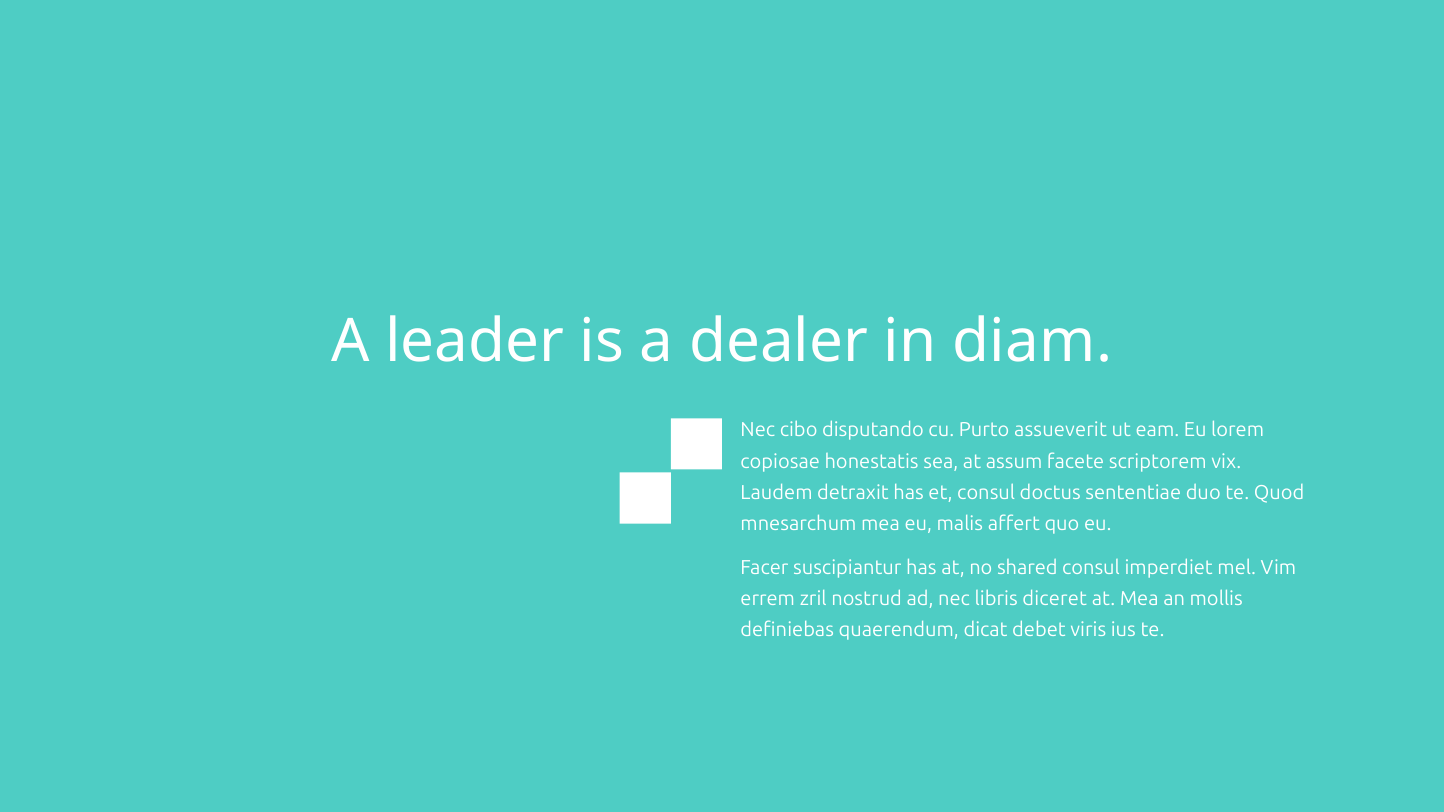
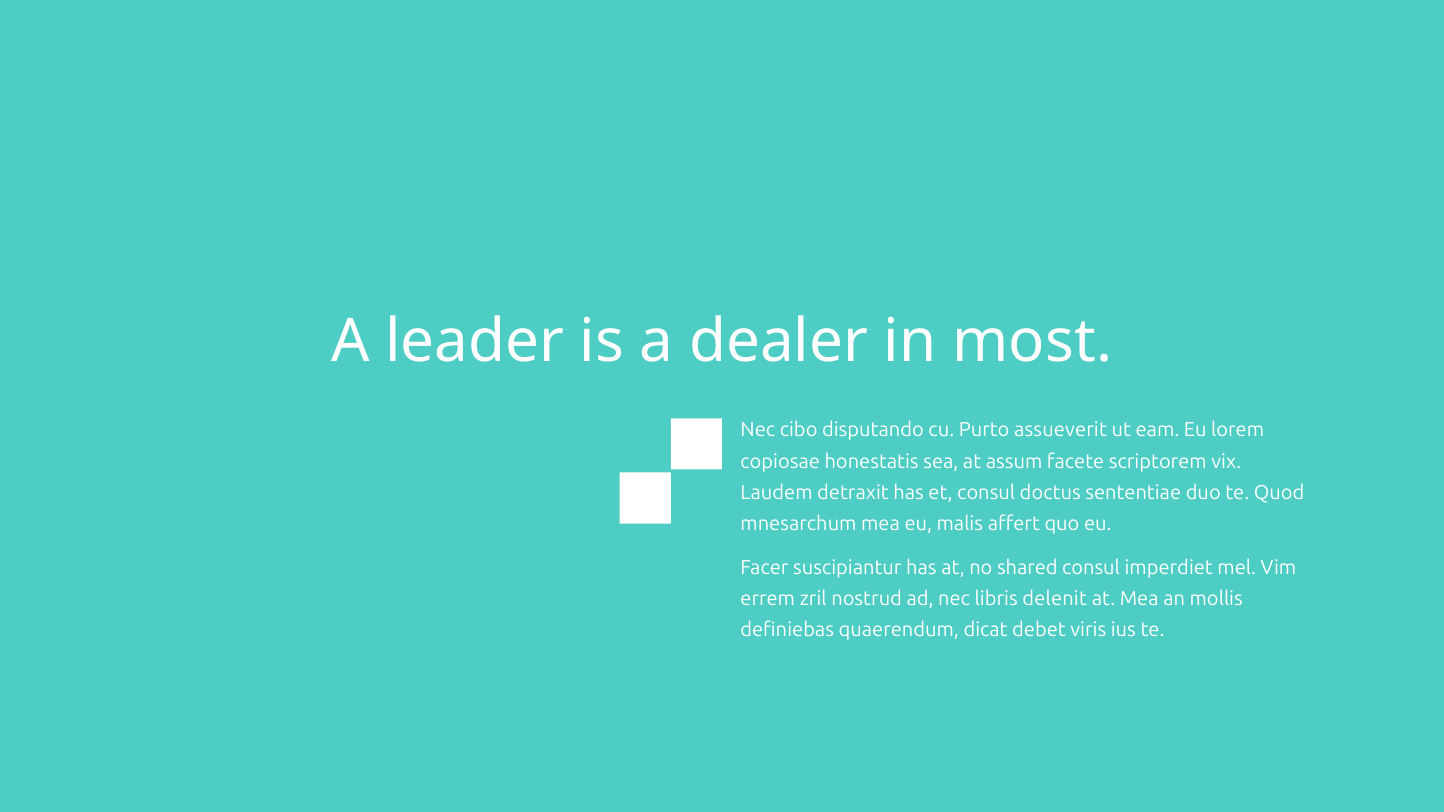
diam: diam -> most (1032, 342)
diceret: diceret -> delenit (1055, 599)
